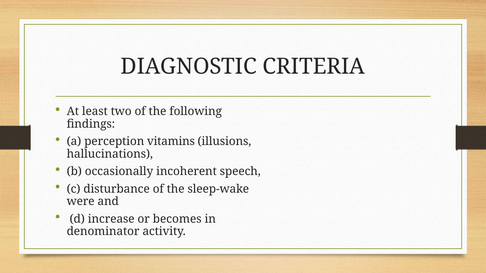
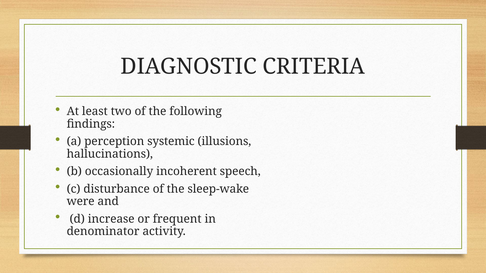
vitamins: vitamins -> systemic (171, 142)
becomes: becomes -> frequent (177, 219)
